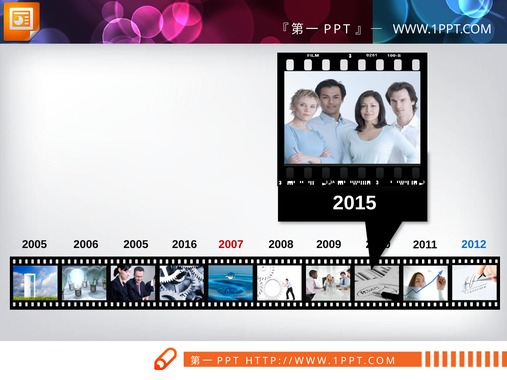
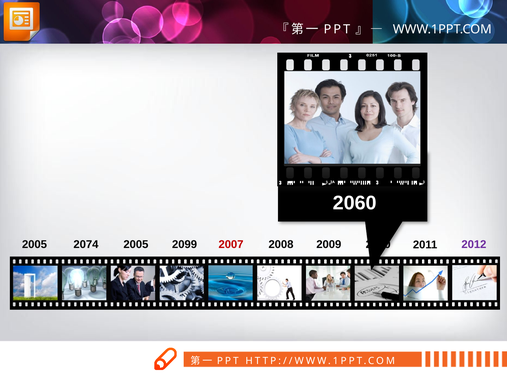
2015: 2015 -> 2060 (355, 203)
2006: 2006 -> 2074 (86, 245)
2016: 2016 -> 2099 (185, 245)
2012 colour: blue -> purple (474, 245)
